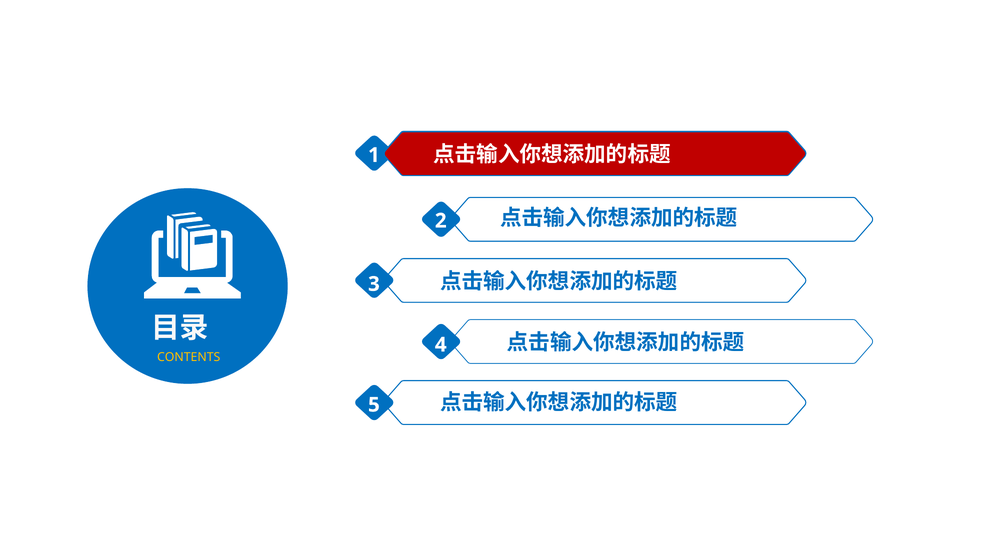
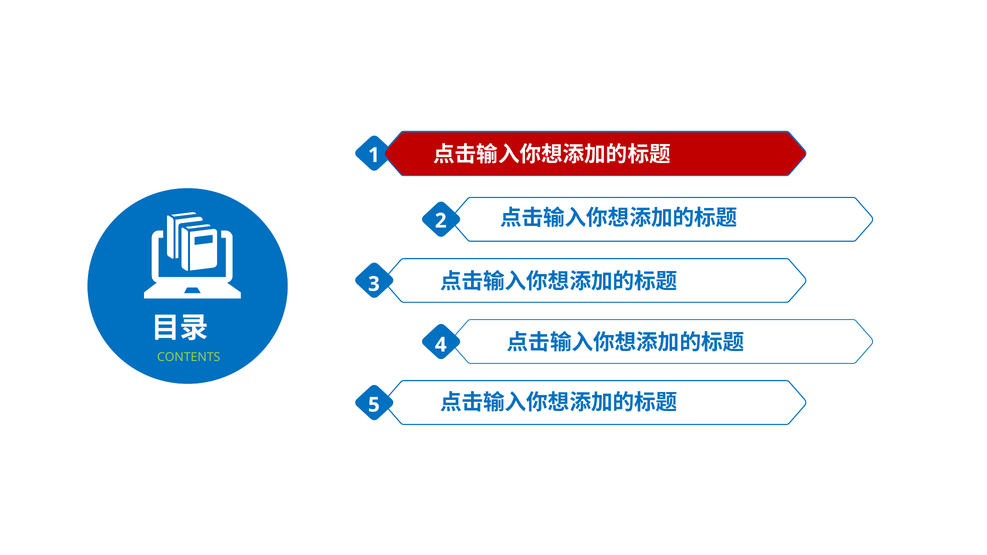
CONTENTS colour: yellow -> light green (189, 357)
